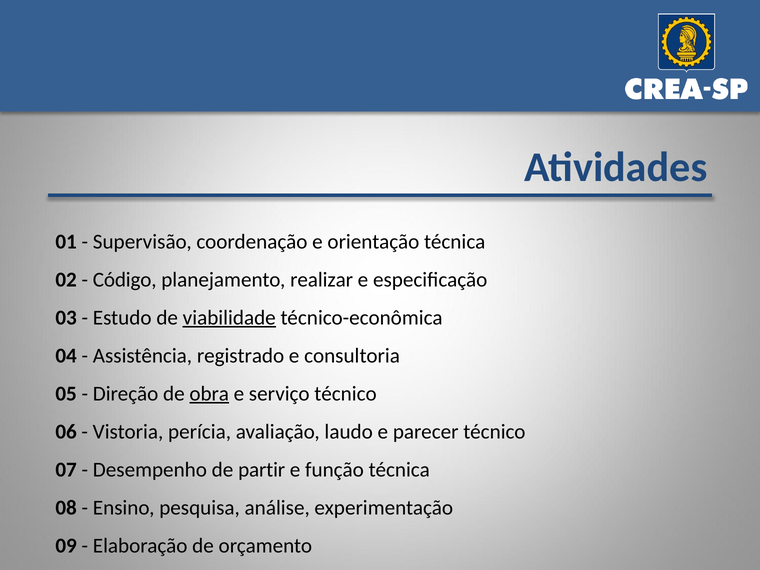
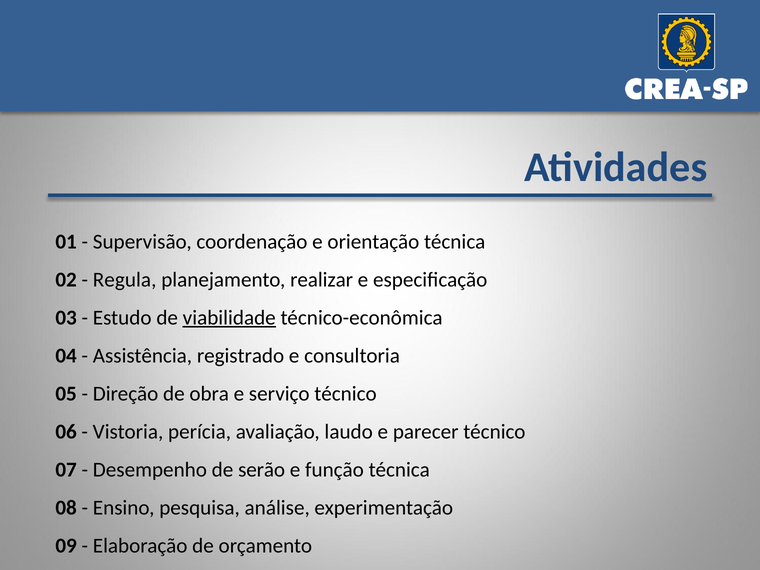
Código: Código -> Regula (125, 280)
obra underline: present -> none (209, 394)
partir: partir -> serão (262, 470)
